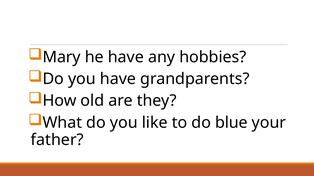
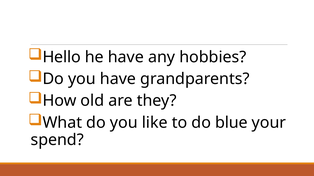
Mary: Mary -> Hello (62, 57)
father: father -> spend (57, 140)
